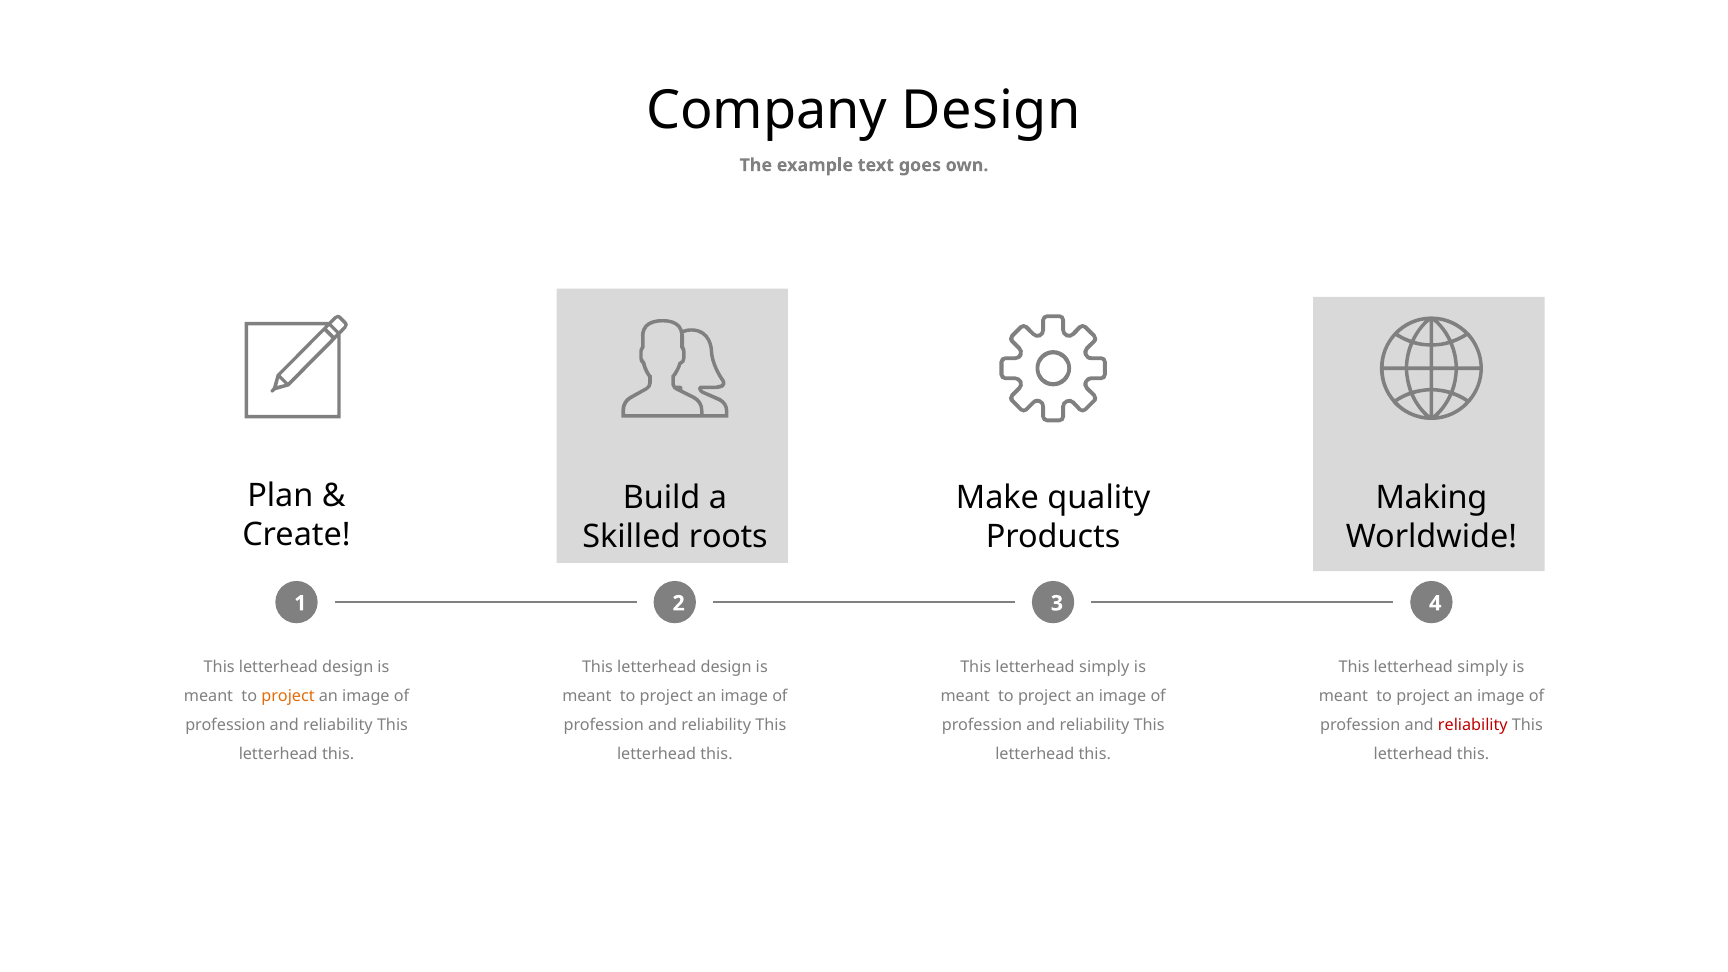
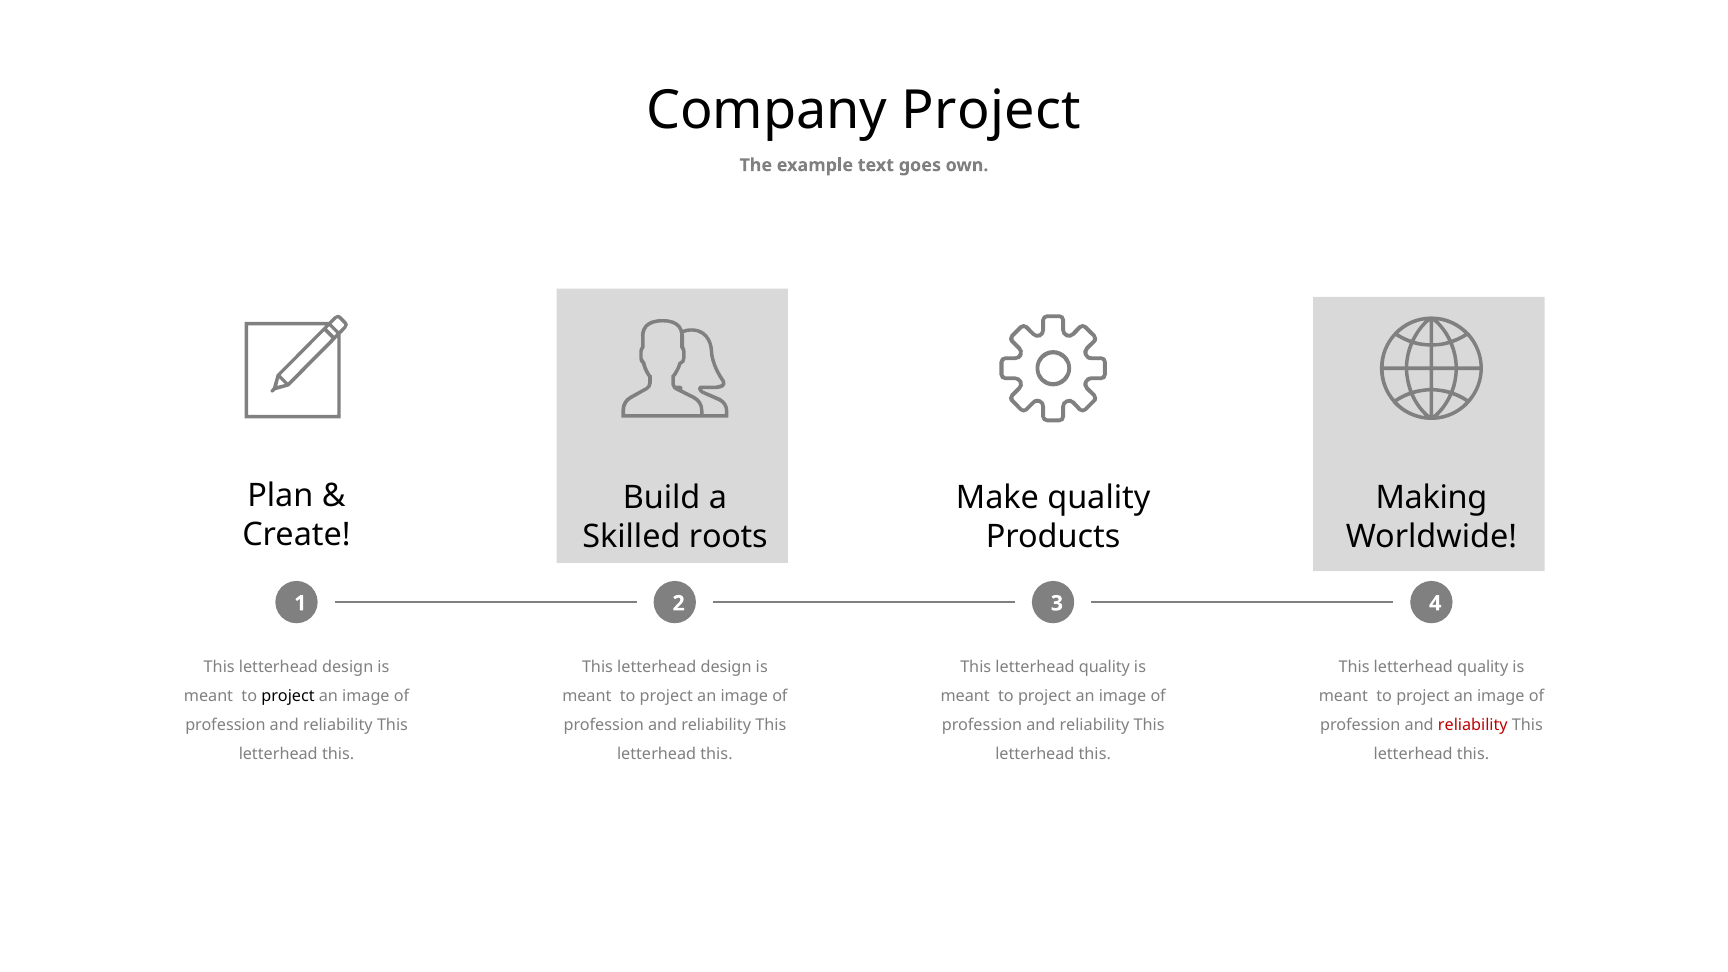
Company Design: Design -> Project (991, 110)
simply: simply -> quality (1104, 668)
simply: simply -> quality (1483, 668)
project colour: orange -> black (288, 696)
